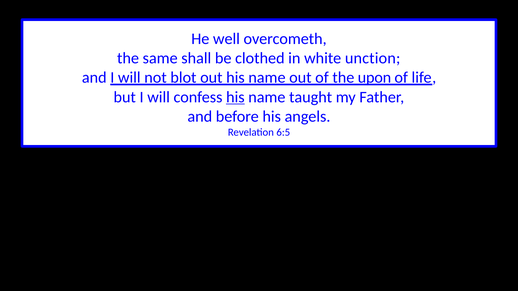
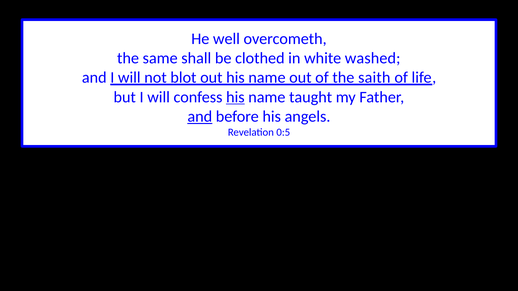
unction: unction -> washed (373, 58)
upon: upon -> saith (374, 78)
and underline: none -> present (200, 117)
6:5: 6:5 -> 0:5 (283, 132)
